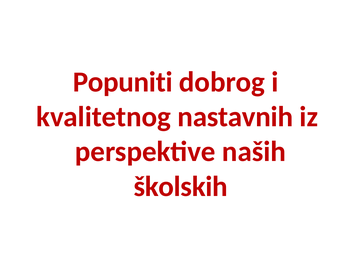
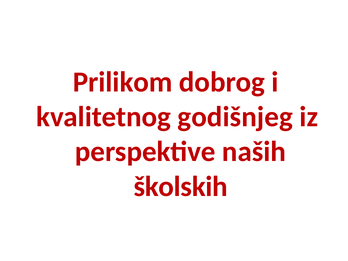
Popuniti: Popuniti -> Prilikom (123, 82)
nastavnih: nastavnih -> godišnjeg (235, 117)
